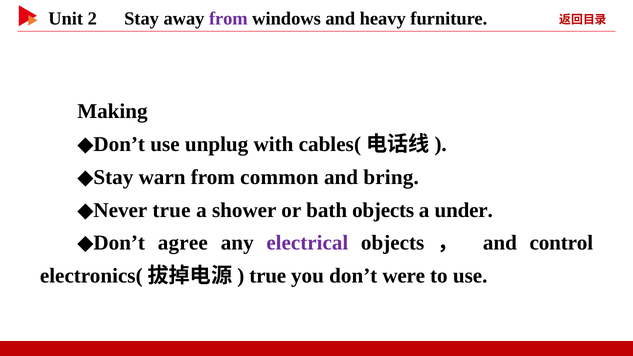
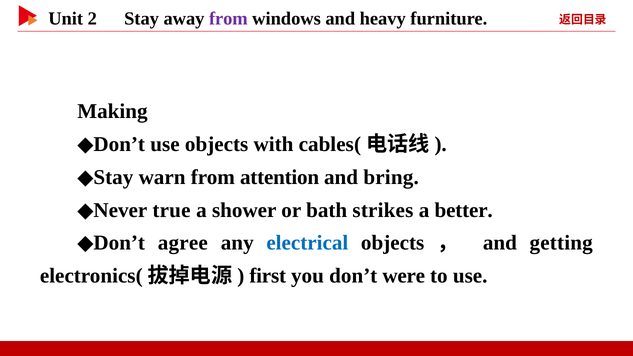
use unplug: unplug -> objects (217, 144)
common: common -> attention (280, 177)
bath objects: objects -> strikes (383, 210)
under: under -> better (464, 210)
electrical colour: purple -> blue (307, 243)
control: control -> getting (561, 243)
true: true -> first (268, 276)
